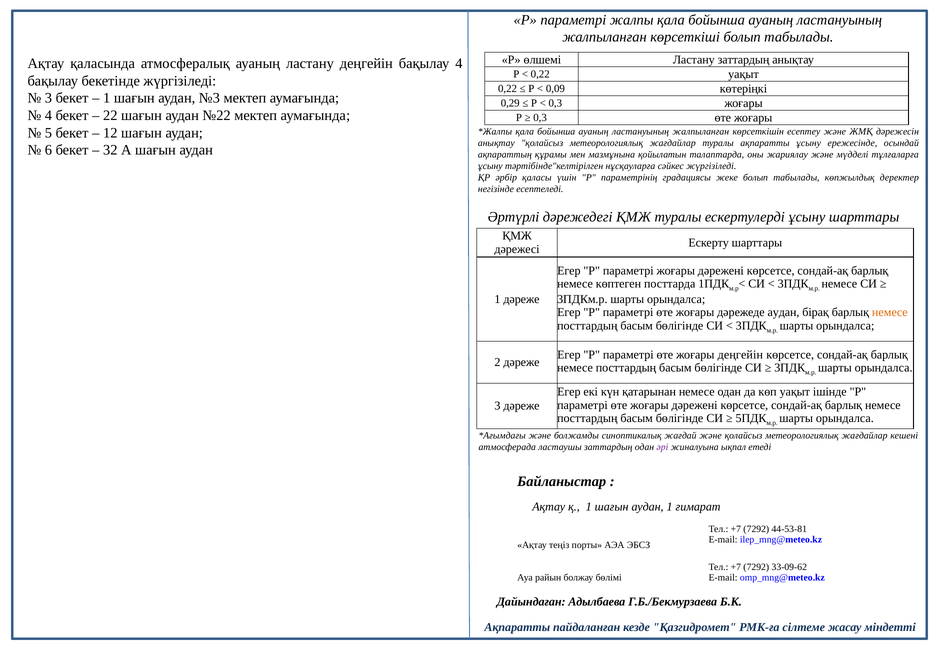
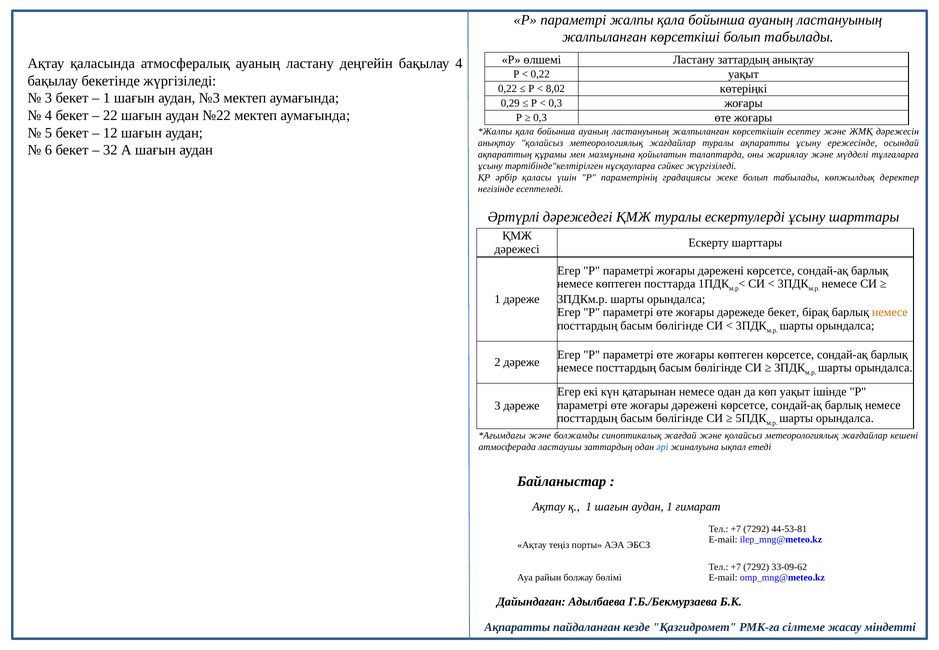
0,09: 0,09 -> 8,02 (555, 89)
дәрежеде аудан: аудан -> бекет (783, 312)
жоғары деңгейін: деңгейін -> көптеген (740, 355)
әрі colour: purple -> blue (662, 447)
